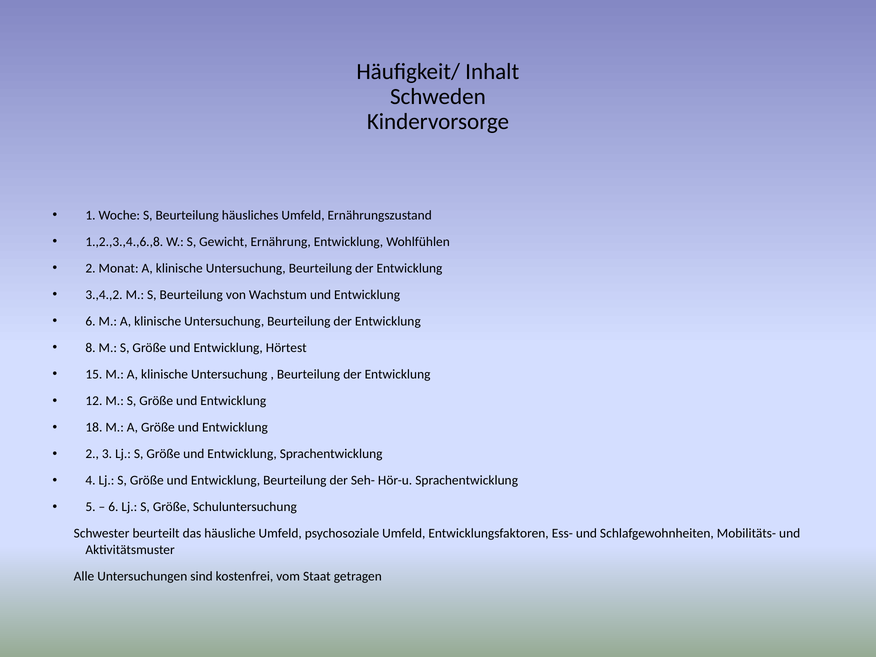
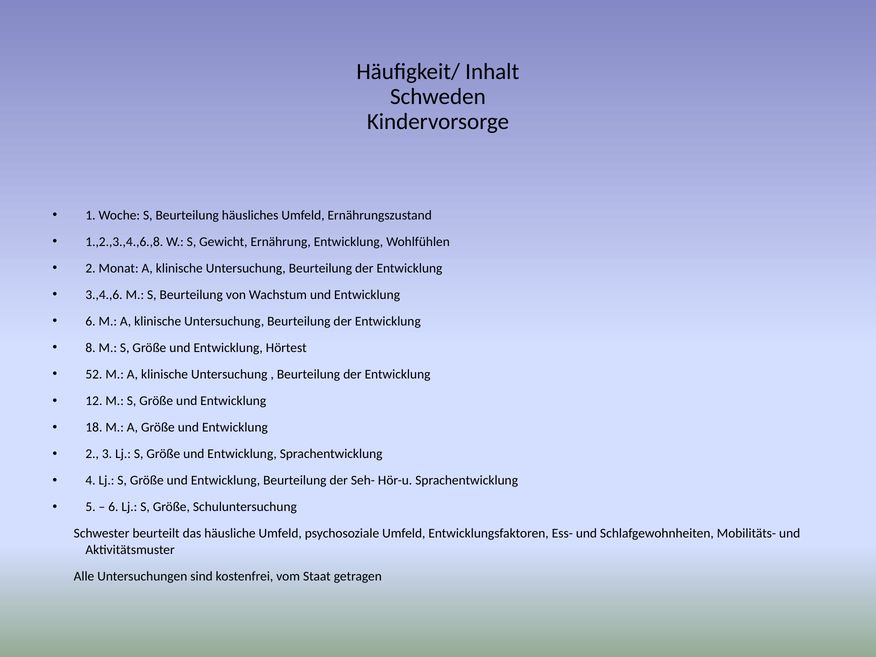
3.,4.,2: 3.,4.,2 -> 3.,4.,6 (104, 295)
15: 15 -> 52 (94, 374)
